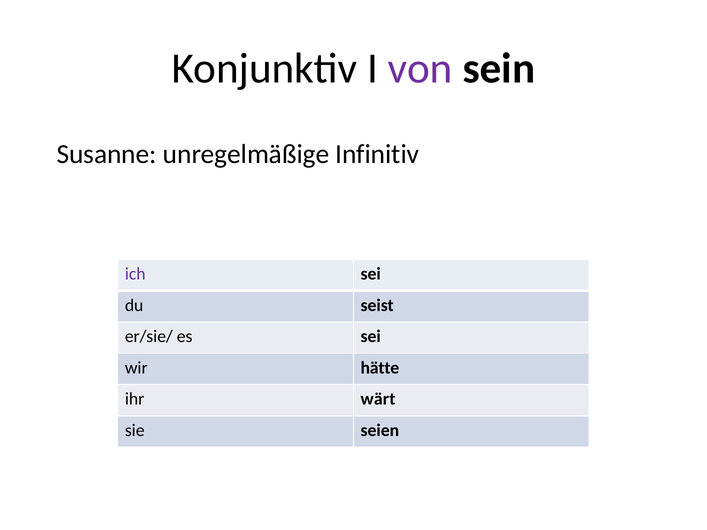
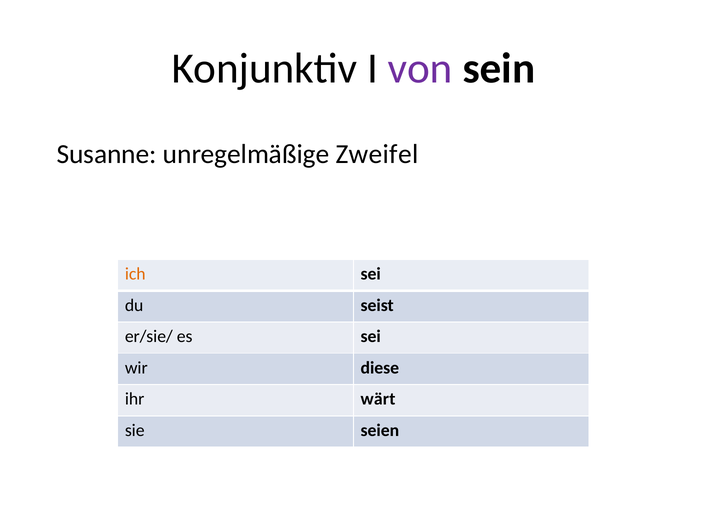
Infinitiv: Infinitiv -> Zweifel (377, 154)
ich colour: purple -> orange (135, 274)
hätte: hätte -> diese (380, 368)
